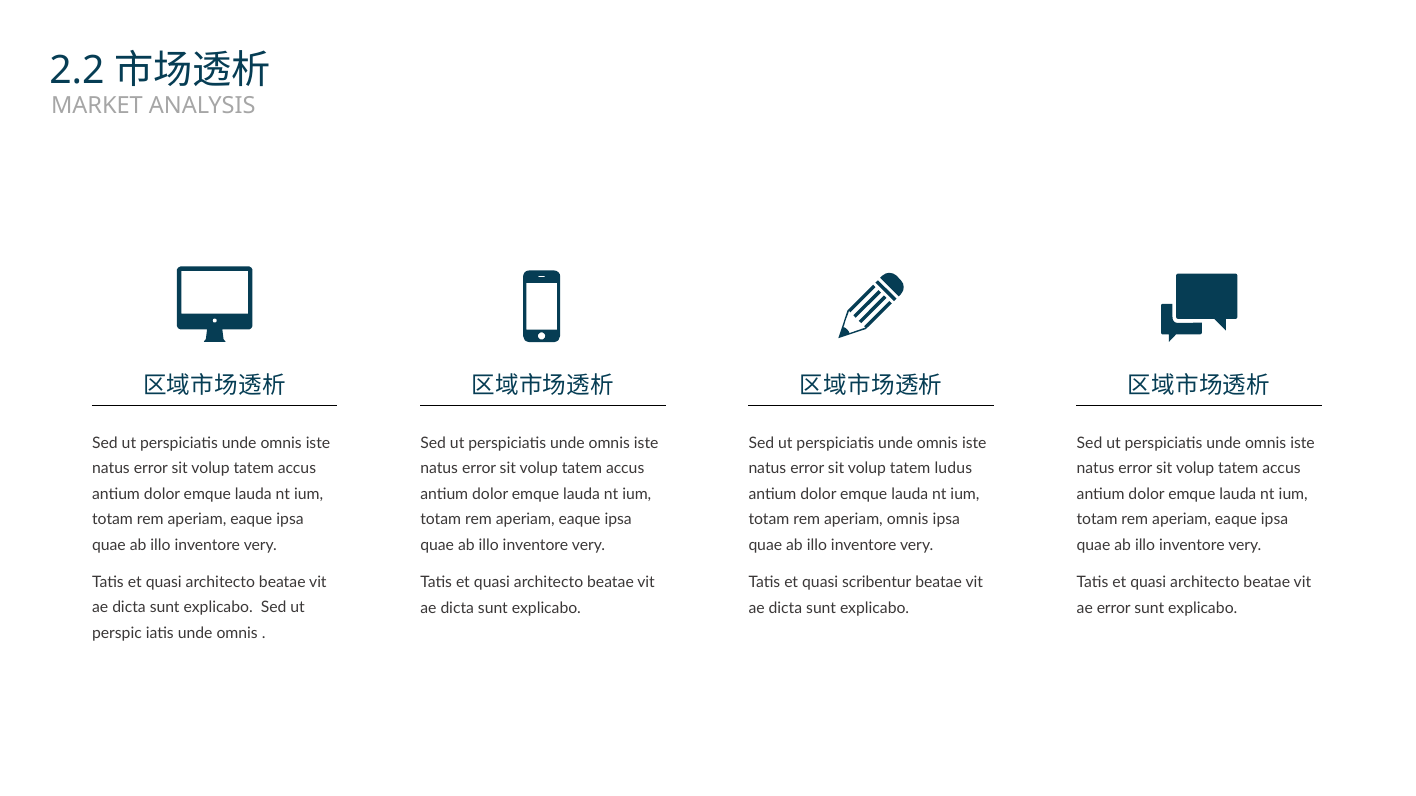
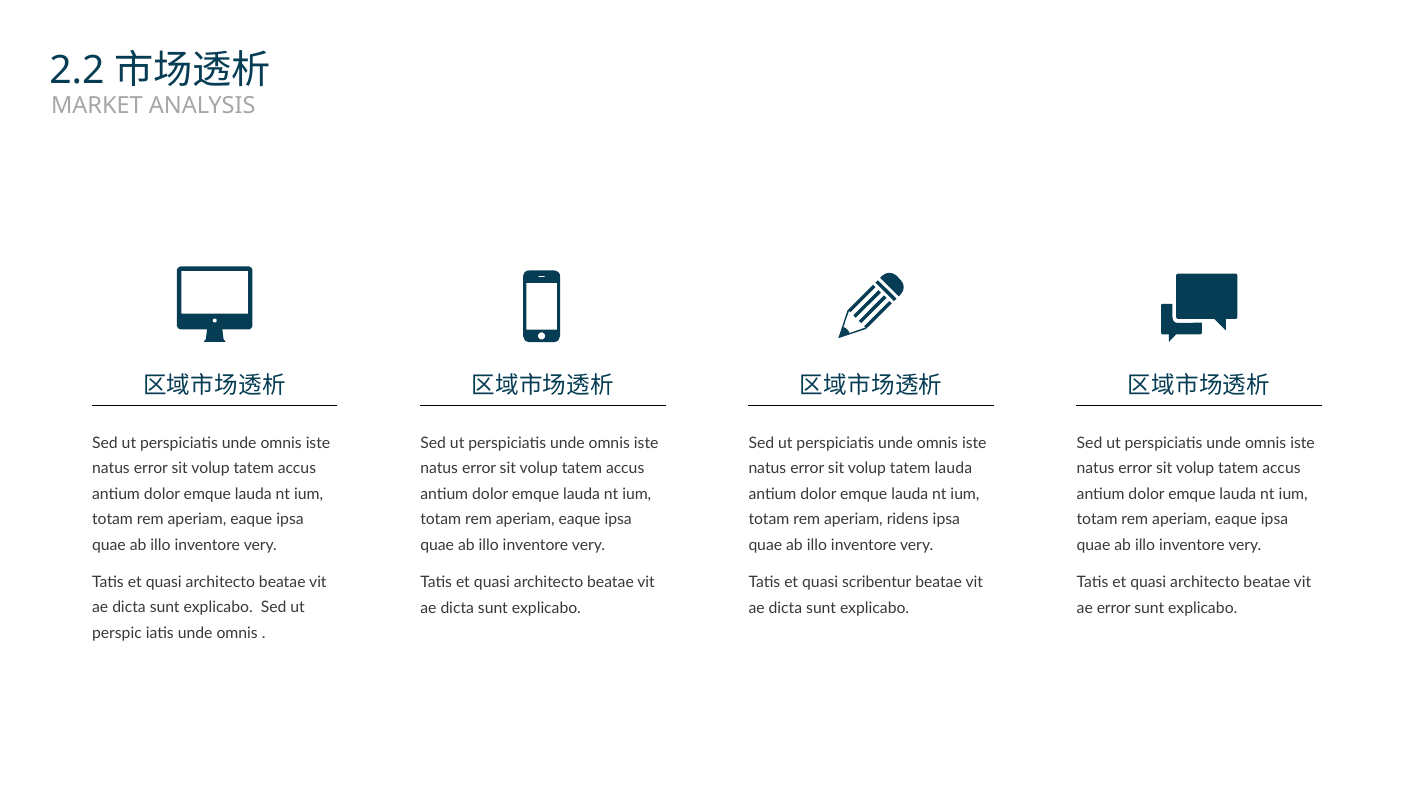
tatem ludus: ludus -> lauda (953, 469)
aperiam omnis: omnis -> ridens (908, 520)
